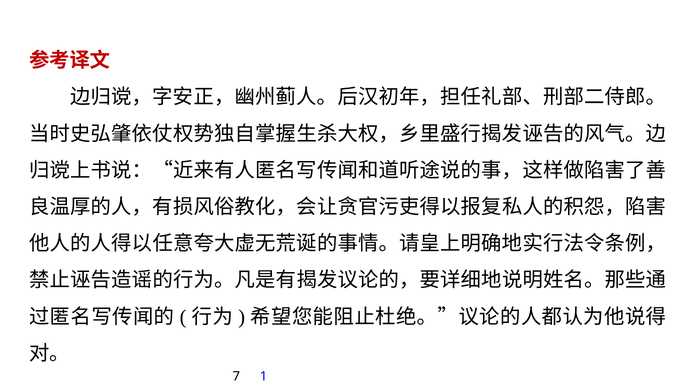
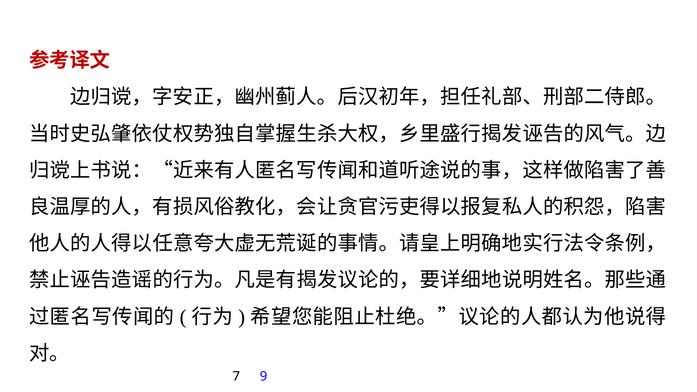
1: 1 -> 9 (264, 377)
